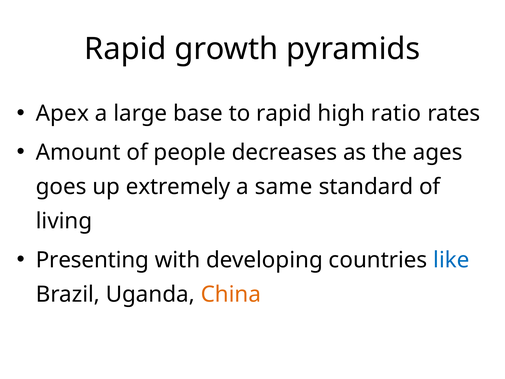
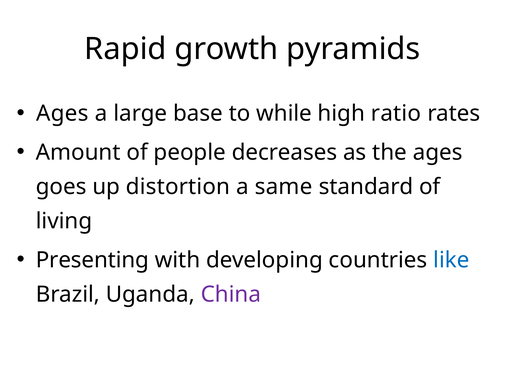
Apex: Apex -> Ages (62, 113)
to rapid: rapid -> while (284, 113)
extremely: extremely -> distortion (178, 187)
China colour: orange -> purple (231, 294)
